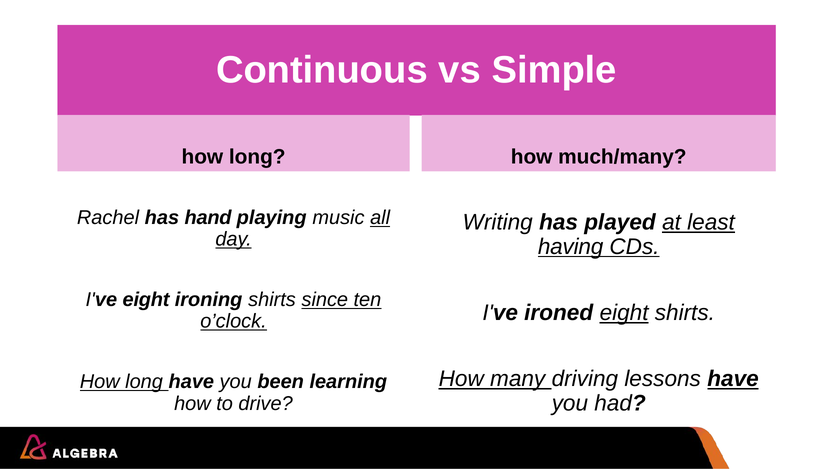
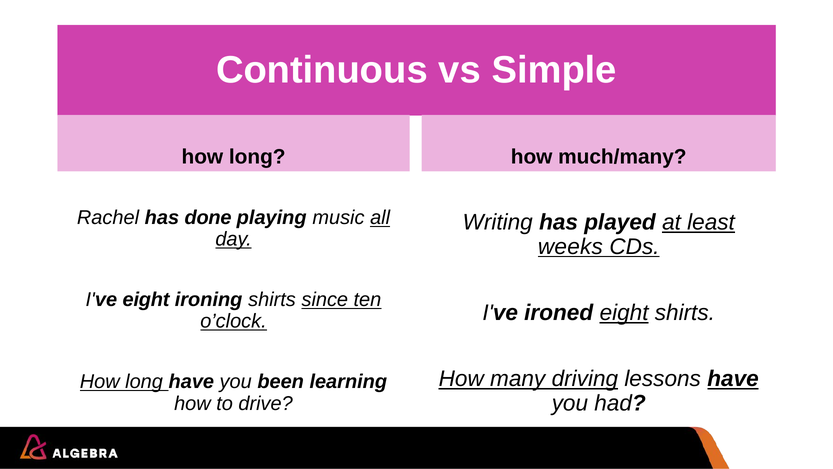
hand: hand -> done (208, 218)
having: having -> weeks (570, 246)
driving underline: none -> present (585, 379)
